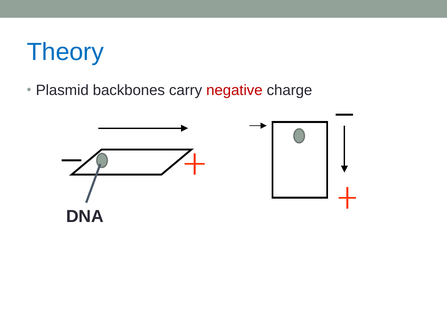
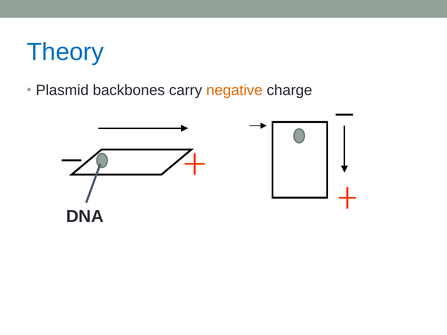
negative colour: red -> orange (234, 90)
